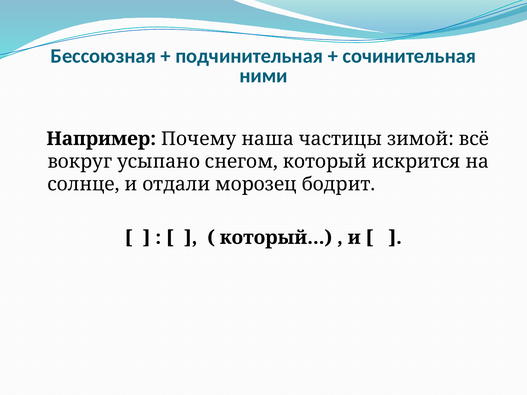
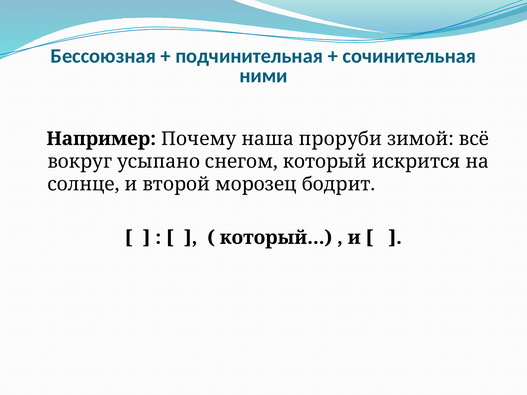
частицы: частицы -> проруби (340, 139)
отдали: отдали -> второй (176, 184)
